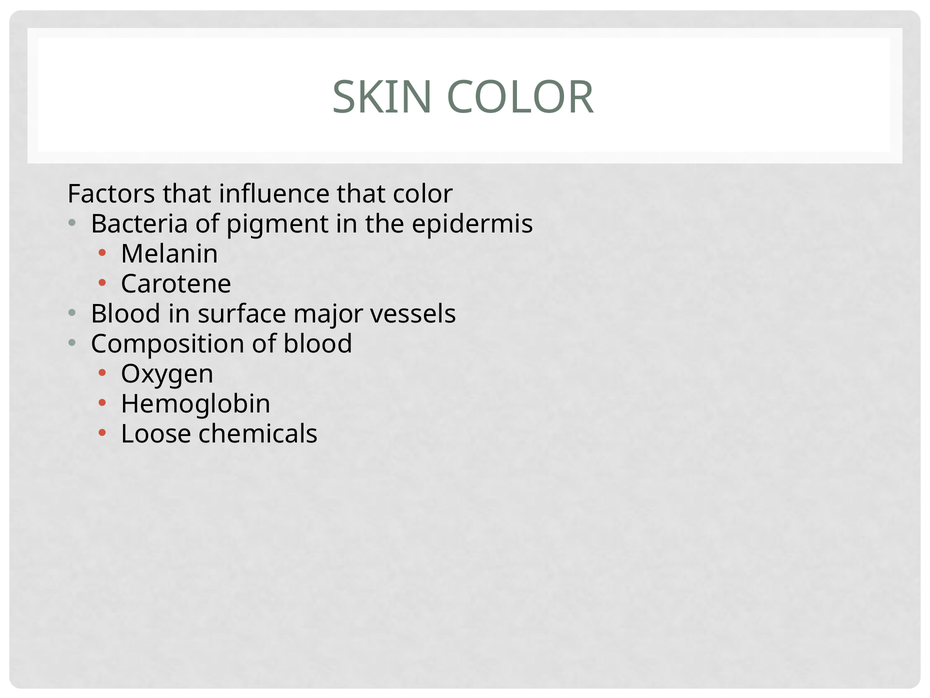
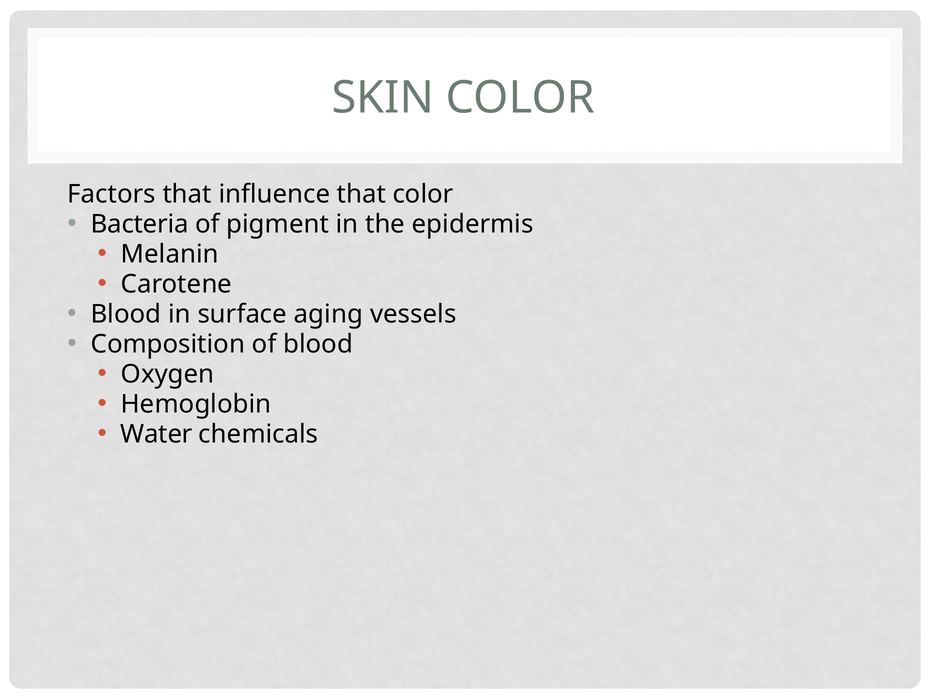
major: major -> aging (329, 314)
Loose: Loose -> Water (156, 434)
